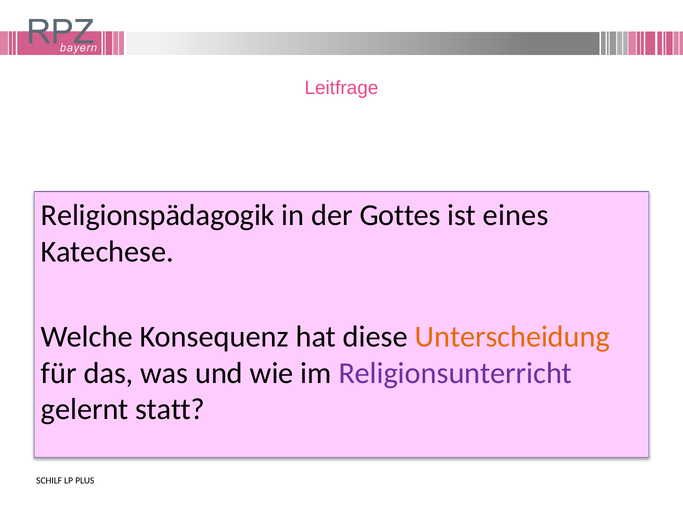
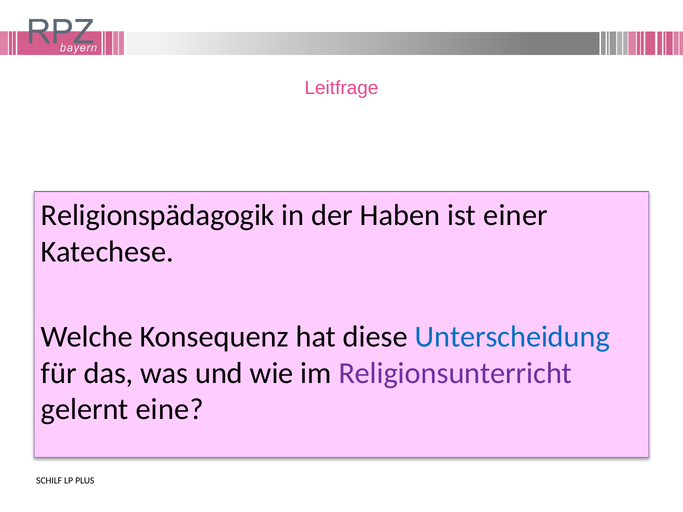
Gottes: Gottes -> Haben (400, 215)
eines: eines -> einer (516, 215)
Unterscheidung colour: orange -> blue (512, 337)
statt: statt -> eine (170, 410)
